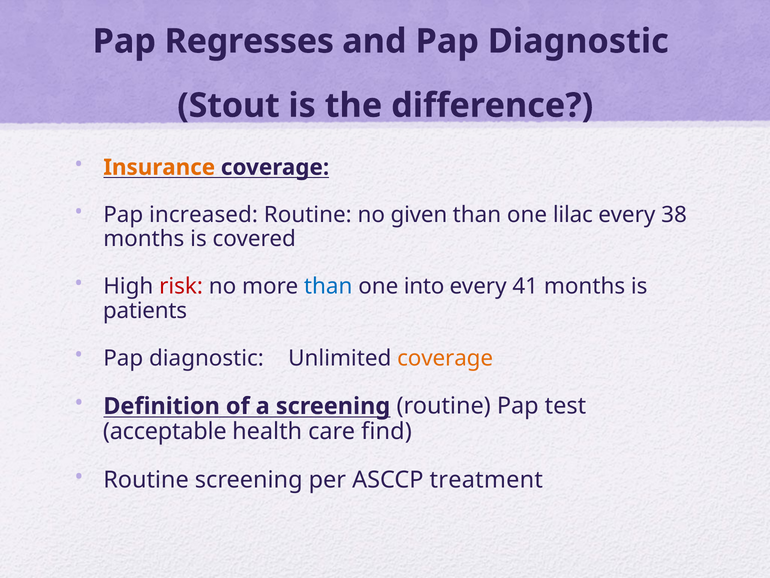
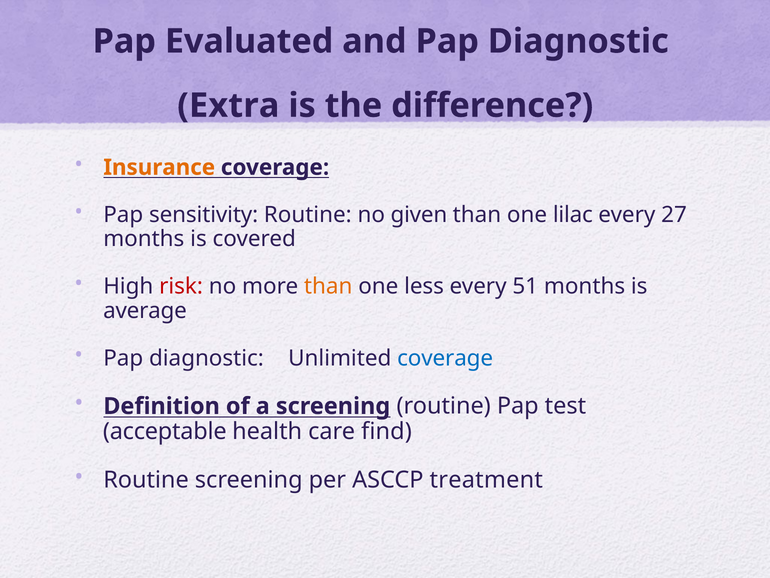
Regresses: Regresses -> Evaluated (249, 41)
Stout: Stout -> Extra (228, 105)
increased: increased -> sensitivity (204, 215)
38: 38 -> 27 (674, 215)
than colour: blue -> orange (328, 286)
into: into -> less (424, 286)
41: 41 -> 51 (525, 286)
patients: patients -> average (145, 310)
coverage colour: orange -> blue (445, 358)
